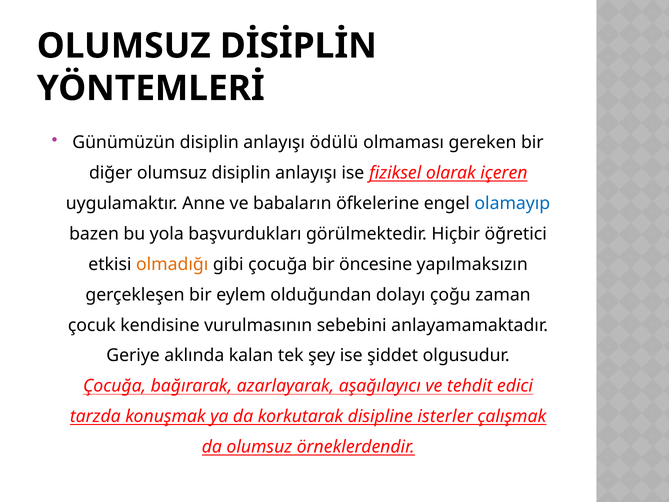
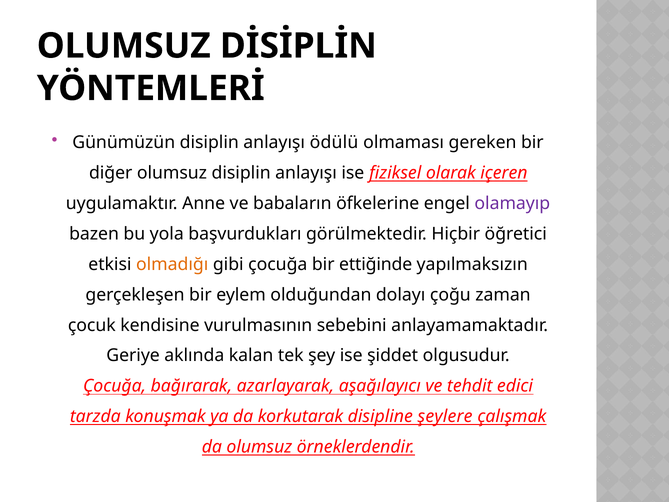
olamayıp colour: blue -> purple (512, 203)
öncesine: öncesine -> ettiğinde (376, 264)
isterler: isterler -> şeylere (445, 416)
